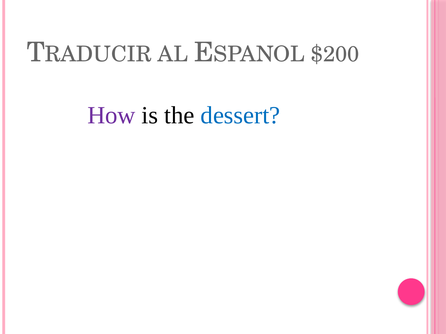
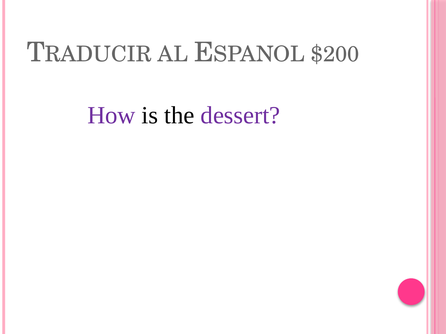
dessert colour: blue -> purple (240, 115)
